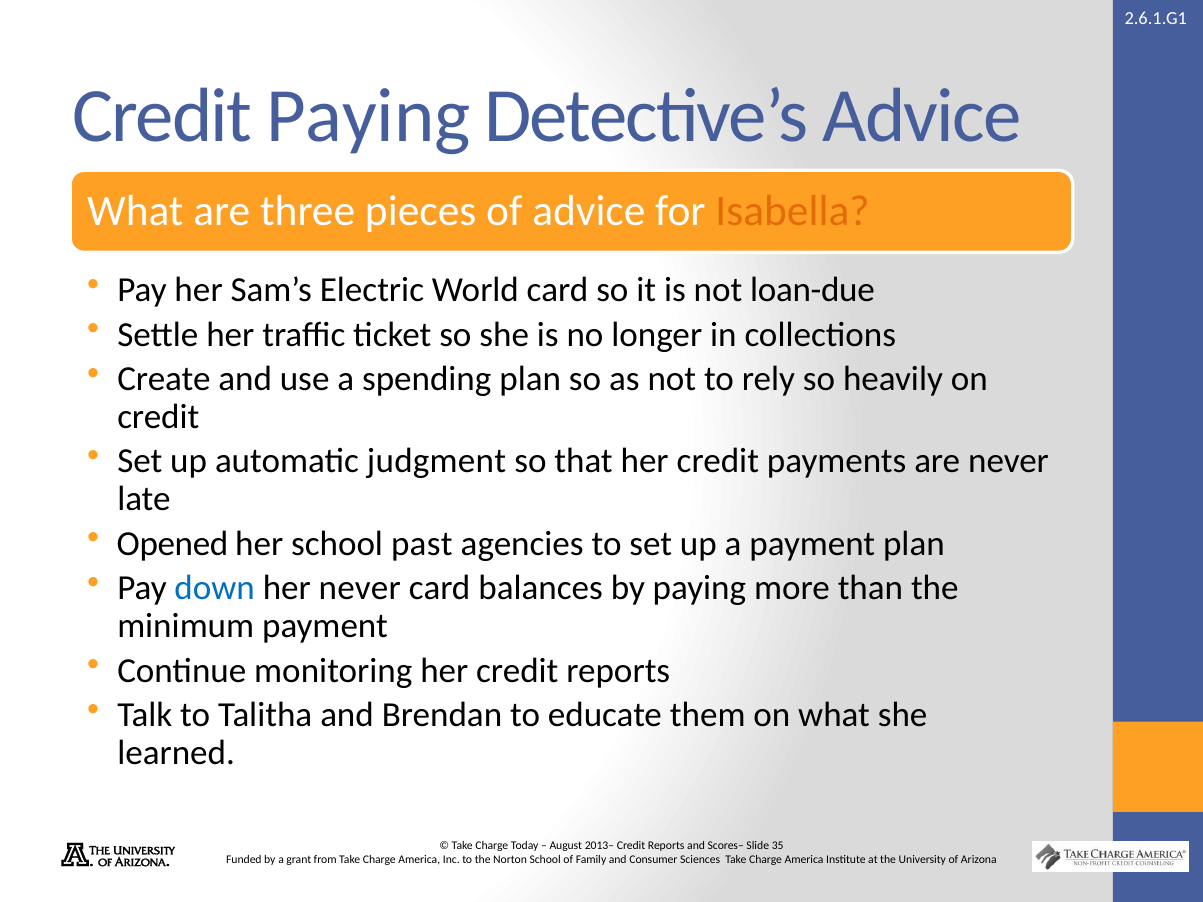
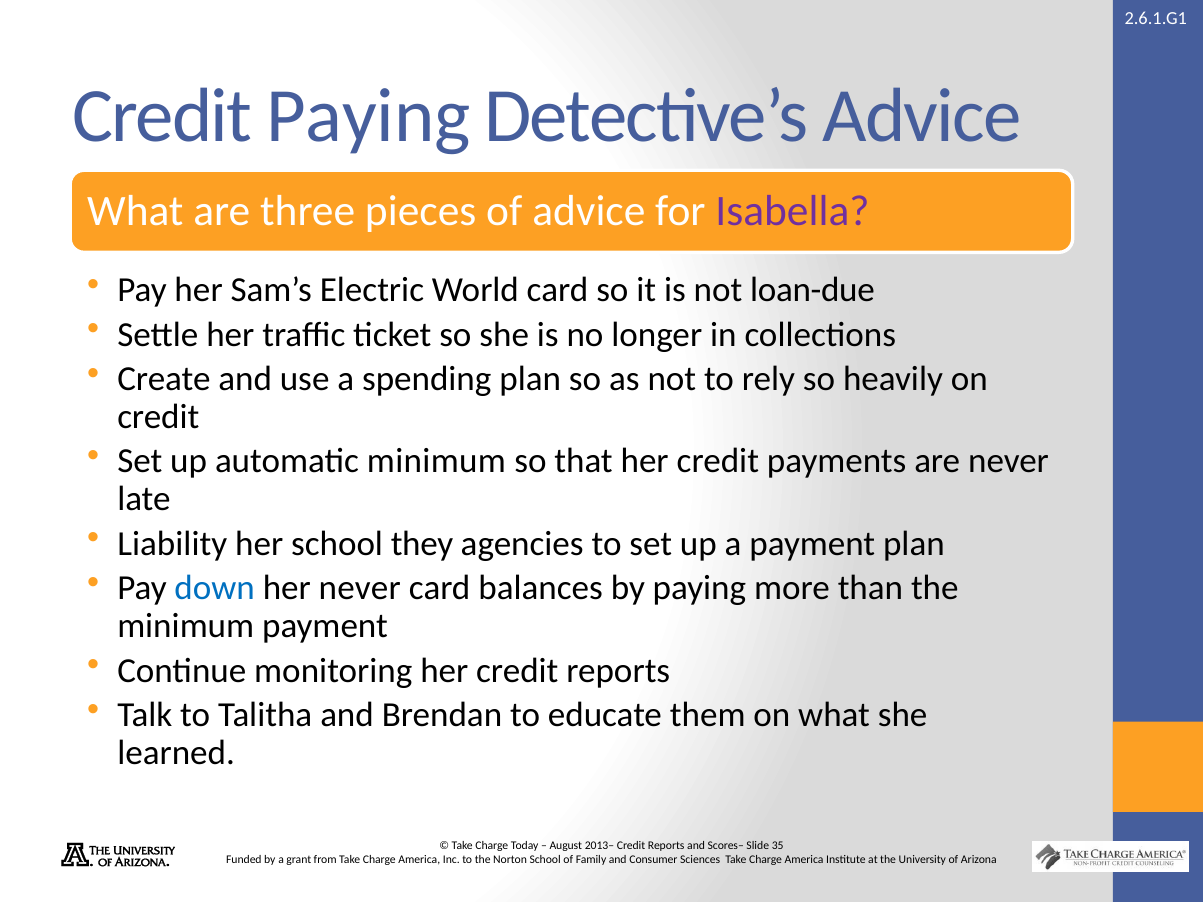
Isabella colour: orange -> purple (792, 211)
automatic judgment: judgment -> minimum (436, 461)
Opened: Opened -> Liability (172, 544)
past: past -> they (422, 544)
